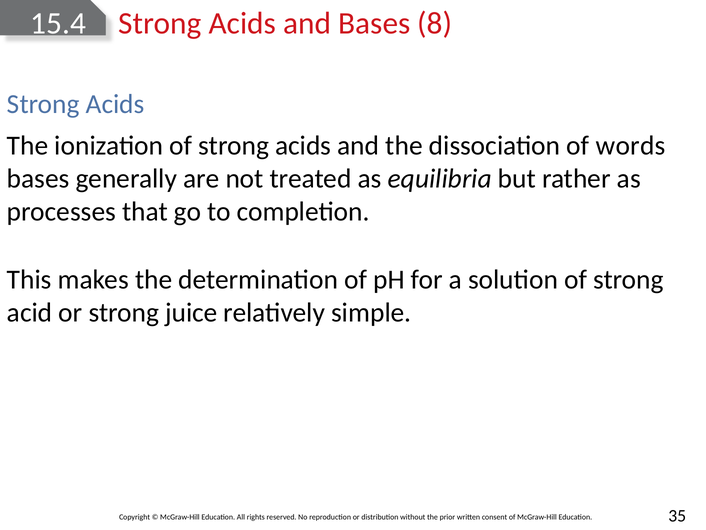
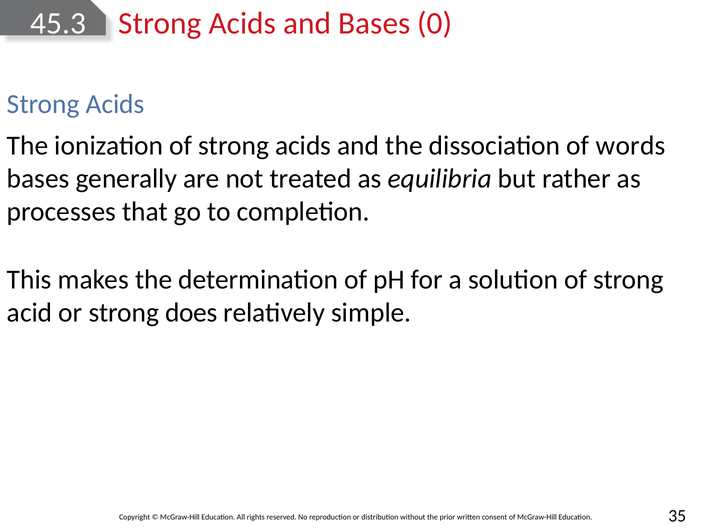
15.4: 15.4 -> 45.3 (58, 24)
8: 8 -> 0 (435, 24)
juice: juice -> does (191, 313)
